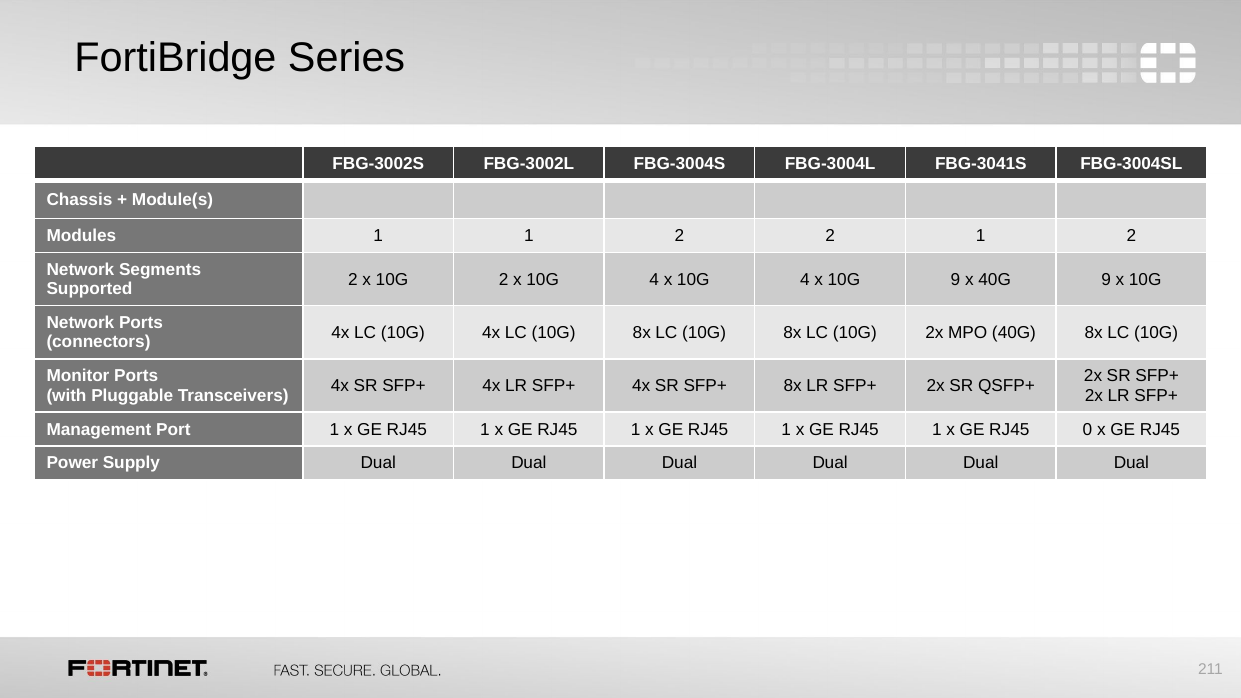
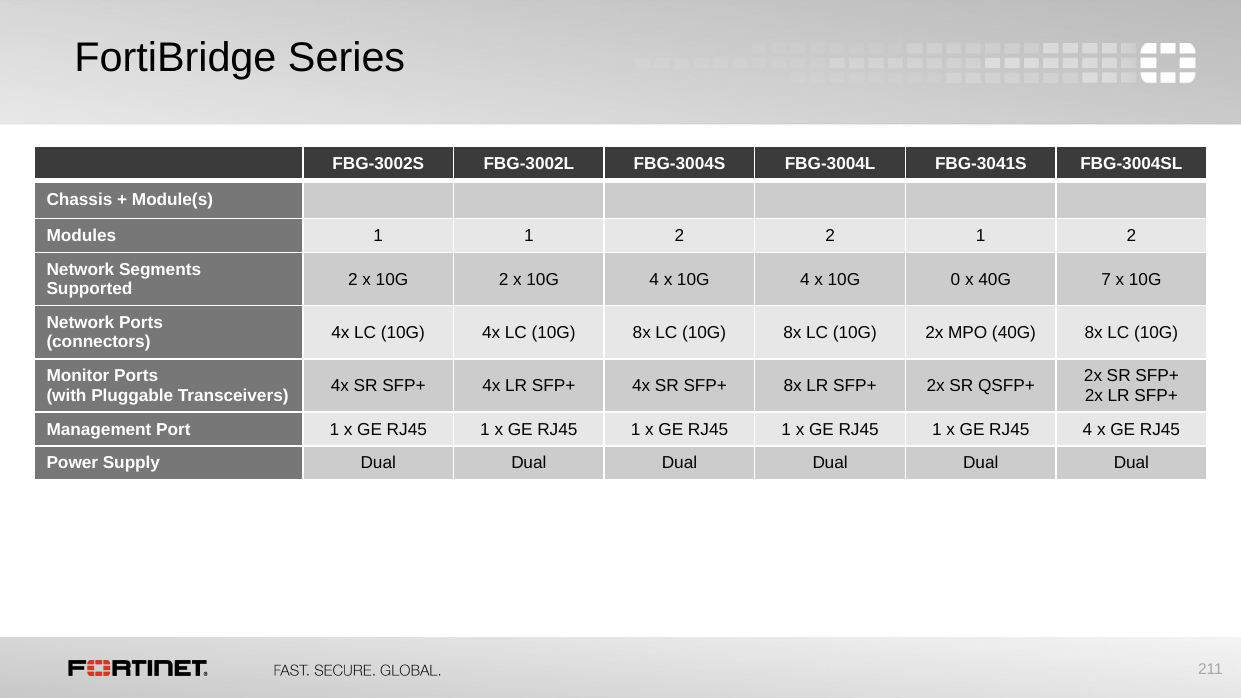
10G 9: 9 -> 0 (956, 279)
40G 9: 9 -> 7 (1106, 279)
RJ45 0: 0 -> 4 (1088, 429)
